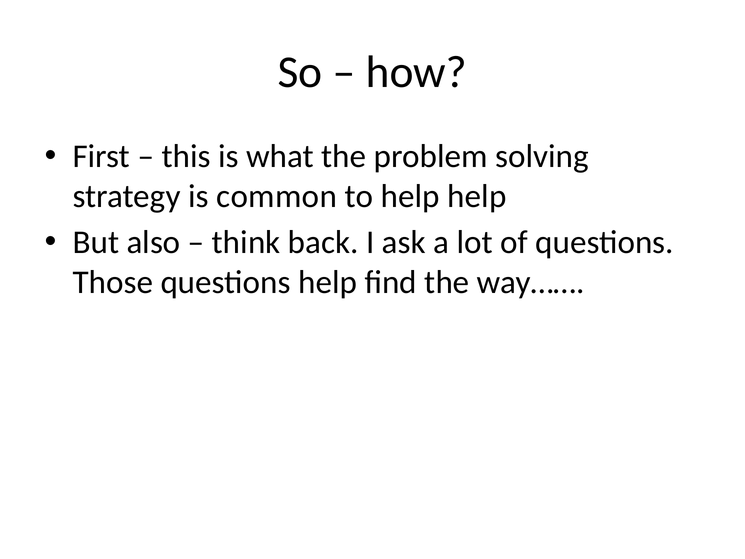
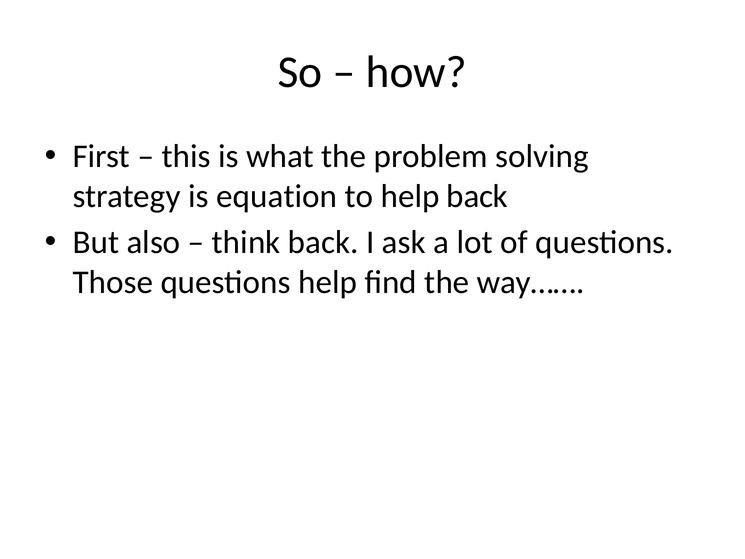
common: common -> equation (277, 196)
help help: help -> back (477, 196)
